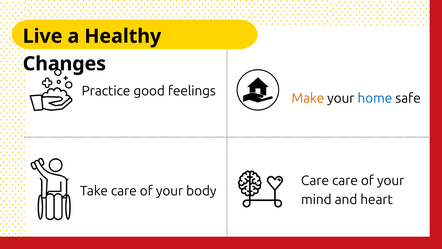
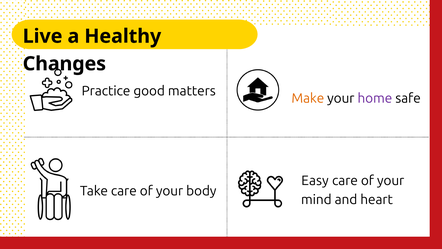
feelings: feelings -> matters (192, 91)
home colour: blue -> purple (375, 98)
Care: Care -> Easy (315, 181)
